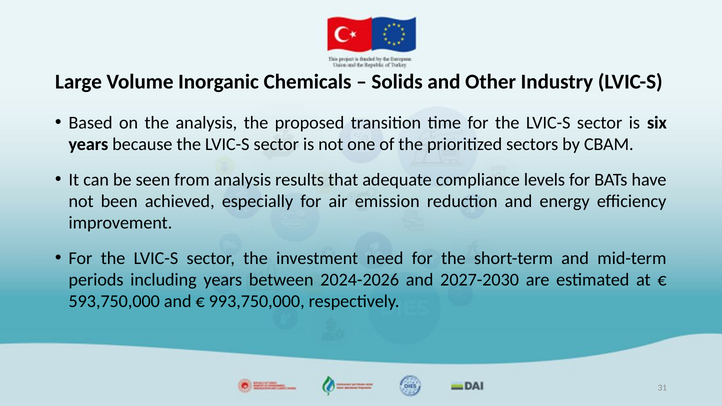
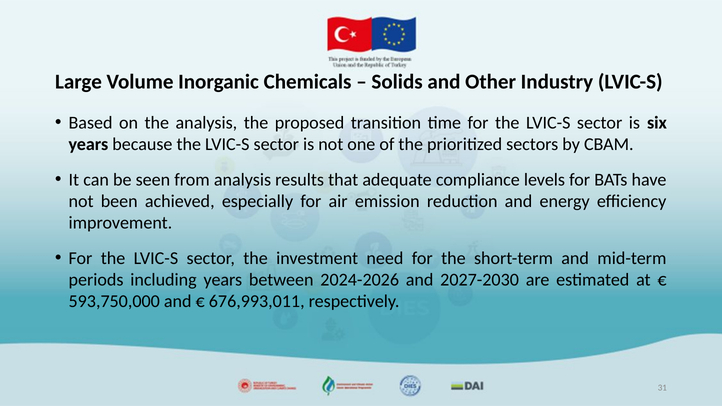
993,750,000: 993,750,000 -> 676,993,011 (257, 302)
